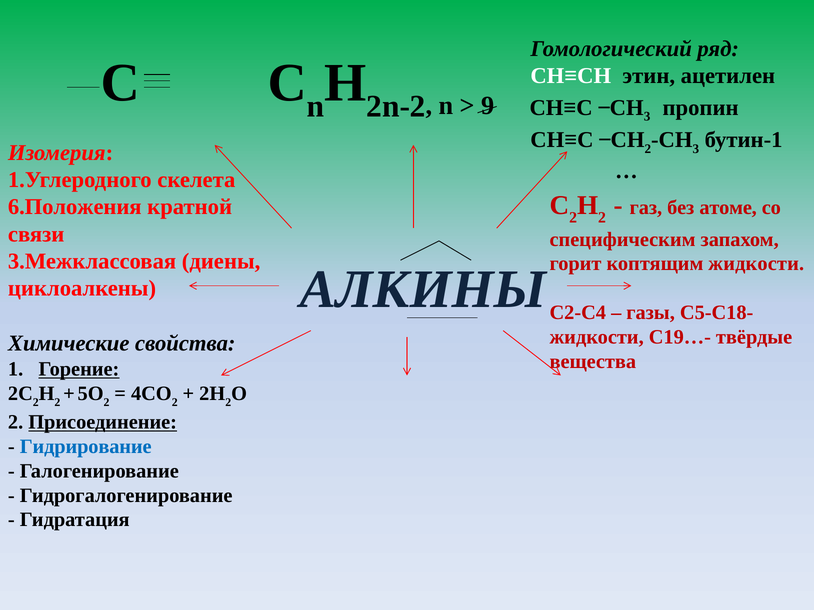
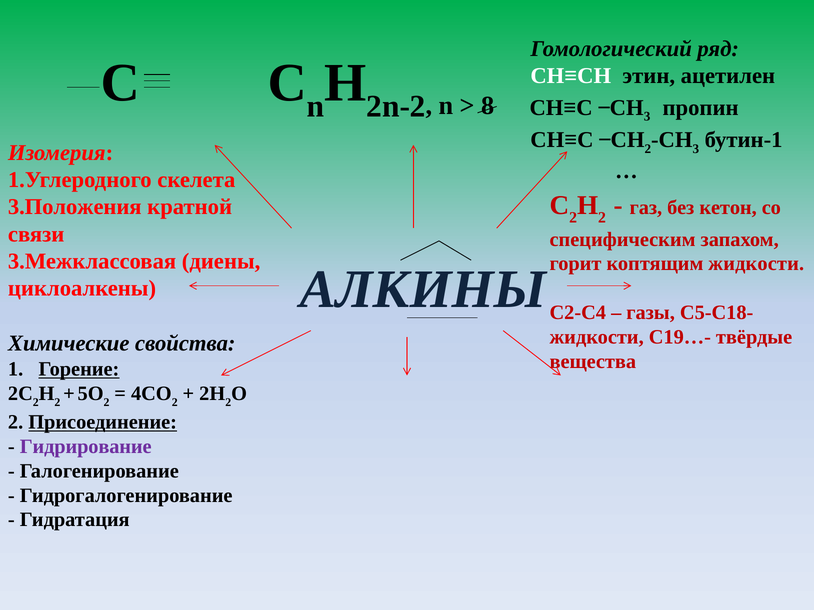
9: 9 -> 8 (488, 106)
атоме: атоме -> кетон (728, 208)
6.Положения: 6.Положения -> 3.Положения (75, 207)
Гидрирование colour: blue -> purple (86, 447)
